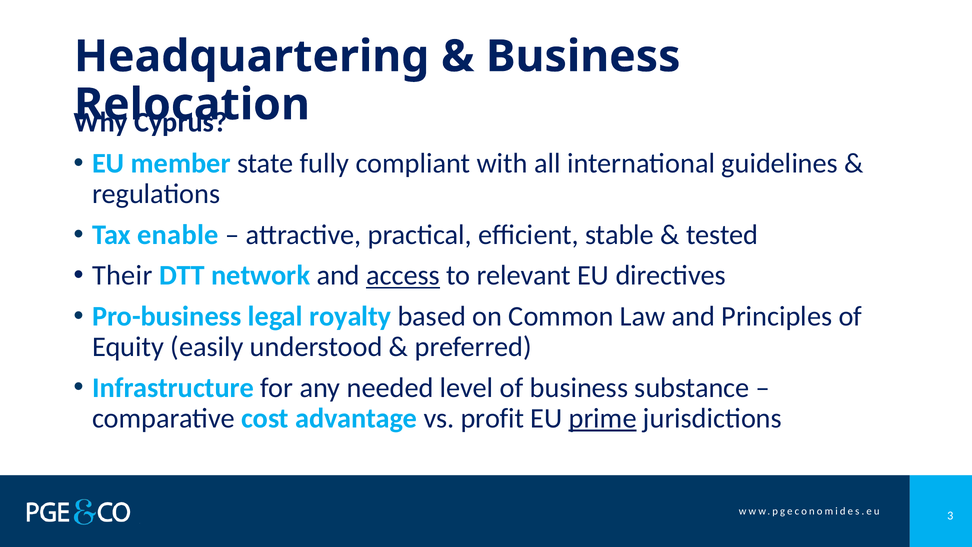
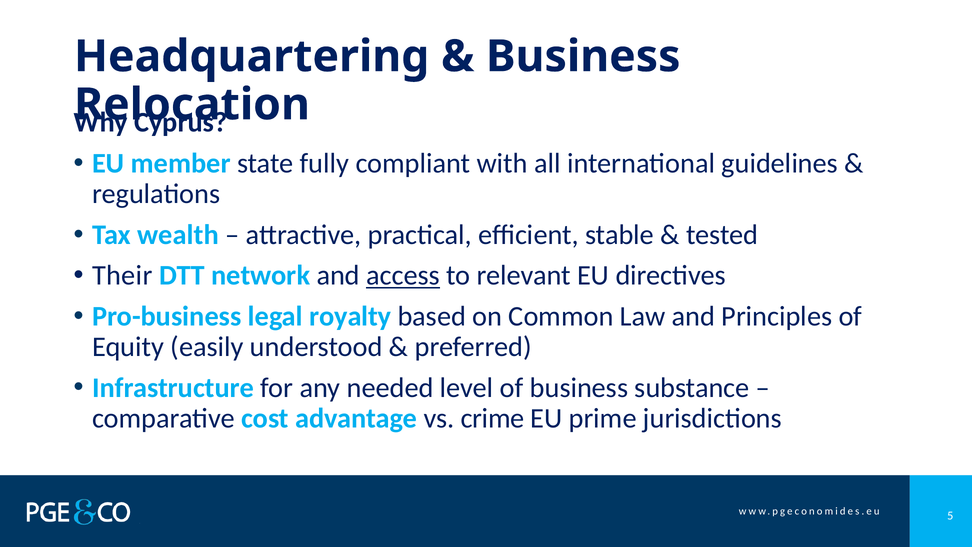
enable: enable -> wealth (178, 235)
profit: profit -> crime (492, 418)
prime underline: present -> none (603, 418)
3: 3 -> 5 (950, 516)
